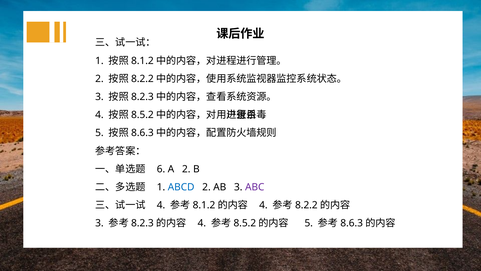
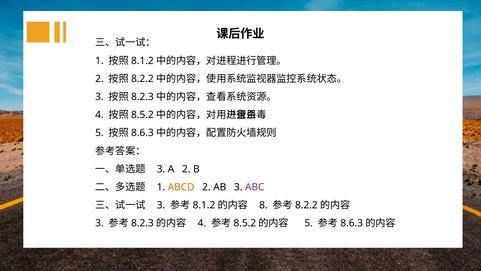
6: 6 -> 3 (161, 169)
ABCD colour: blue -> orange (181, 187)
4: 4 -> 3 (161, 205)
4: 4 -> 8 (263, 205)
